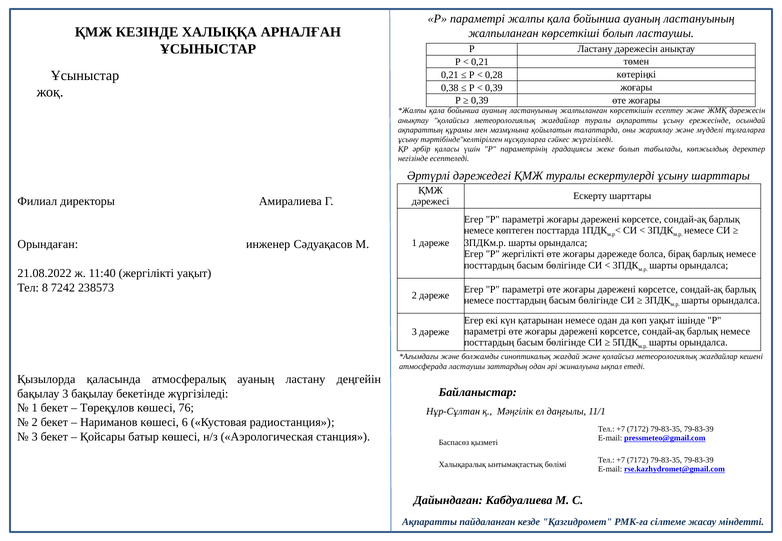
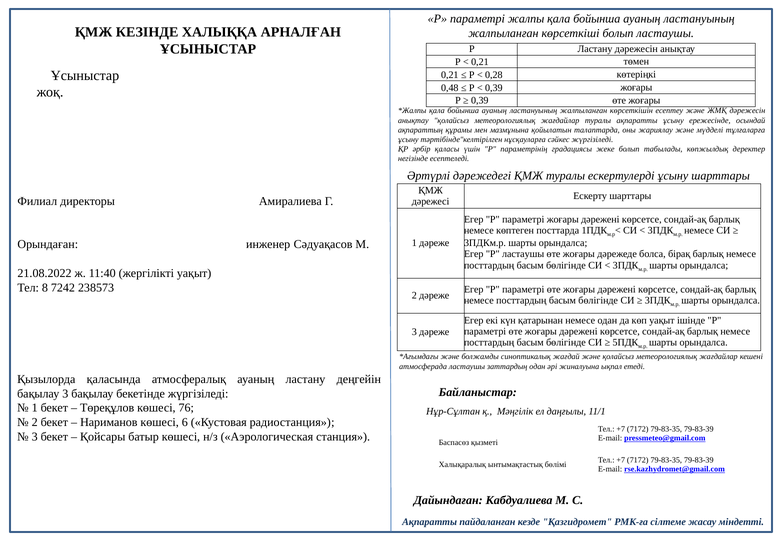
0,38: 0,38 -> 0,48 (450, 88)
P жергілікті: жергілікті -> ластаушы (523, 254)
